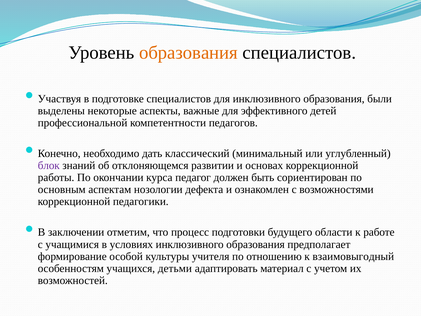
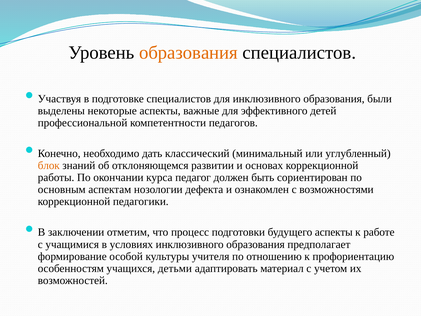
блок colour: purple -> orange (49, 165)
будущего области: области -> аспекты (334, 232)
взаимовыгодный: взаимовыгодный -> профориентацию (353, 256)
